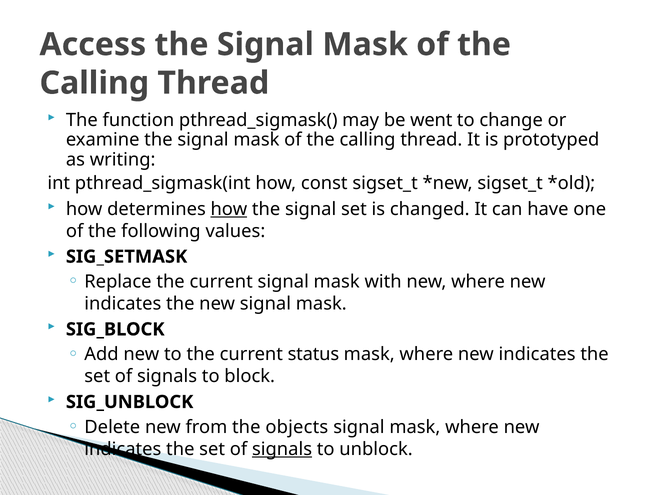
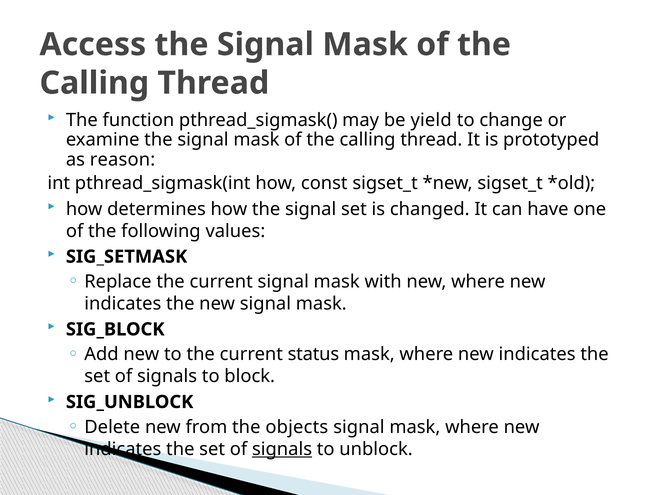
went: went -> yield (431, 120)
writing: writing -> reason (123, 160)
how underline: present -> none (229, 209)
